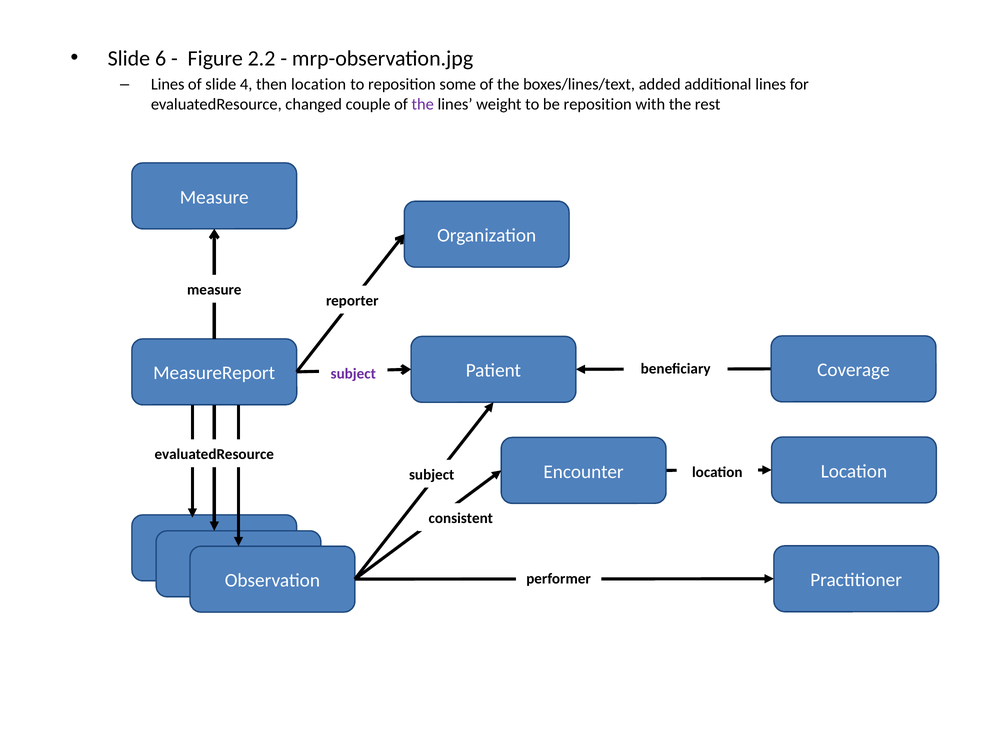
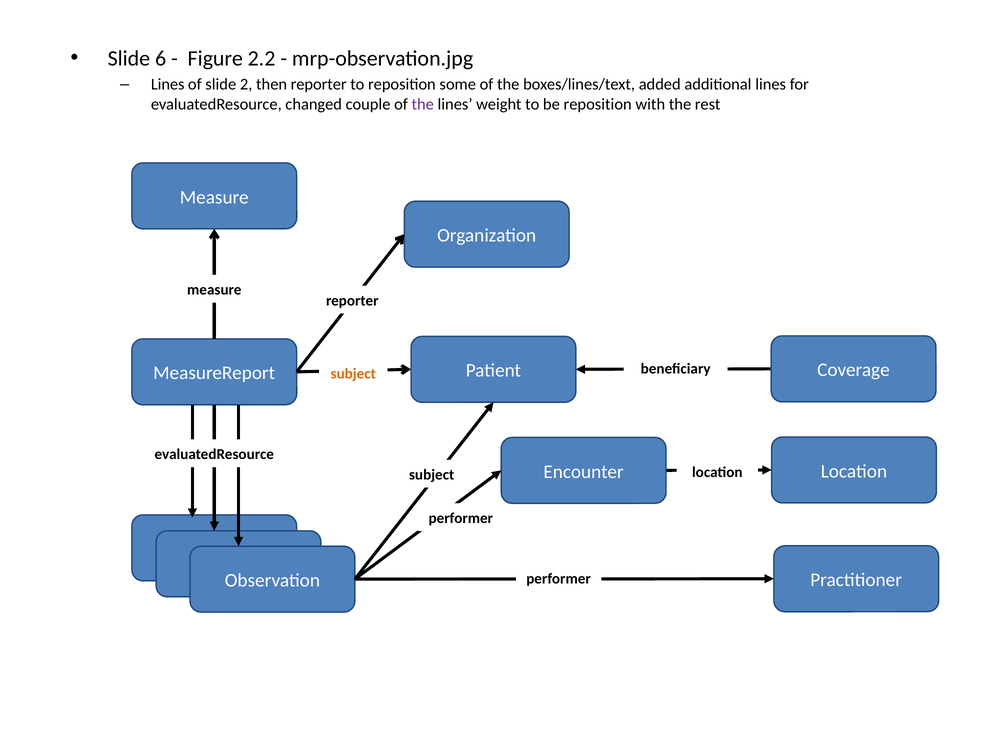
4: 4 -> 2 (246, 84)
then location: location -> reporter (319, 84)
subject colour: purple -> orange (353, 374)
consistent: consistent -> performer (461, 518)
